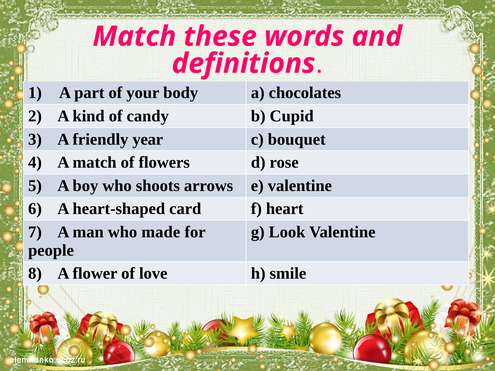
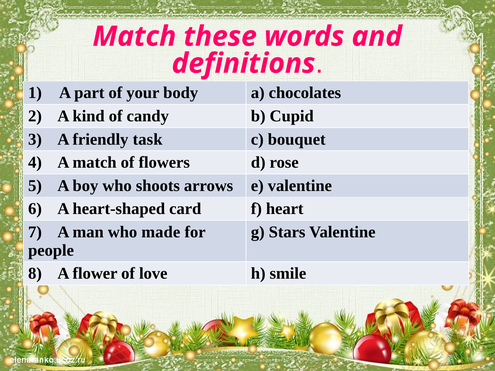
year: year -> task (148, 139)
Look: Look -> Stars (287, 232)
